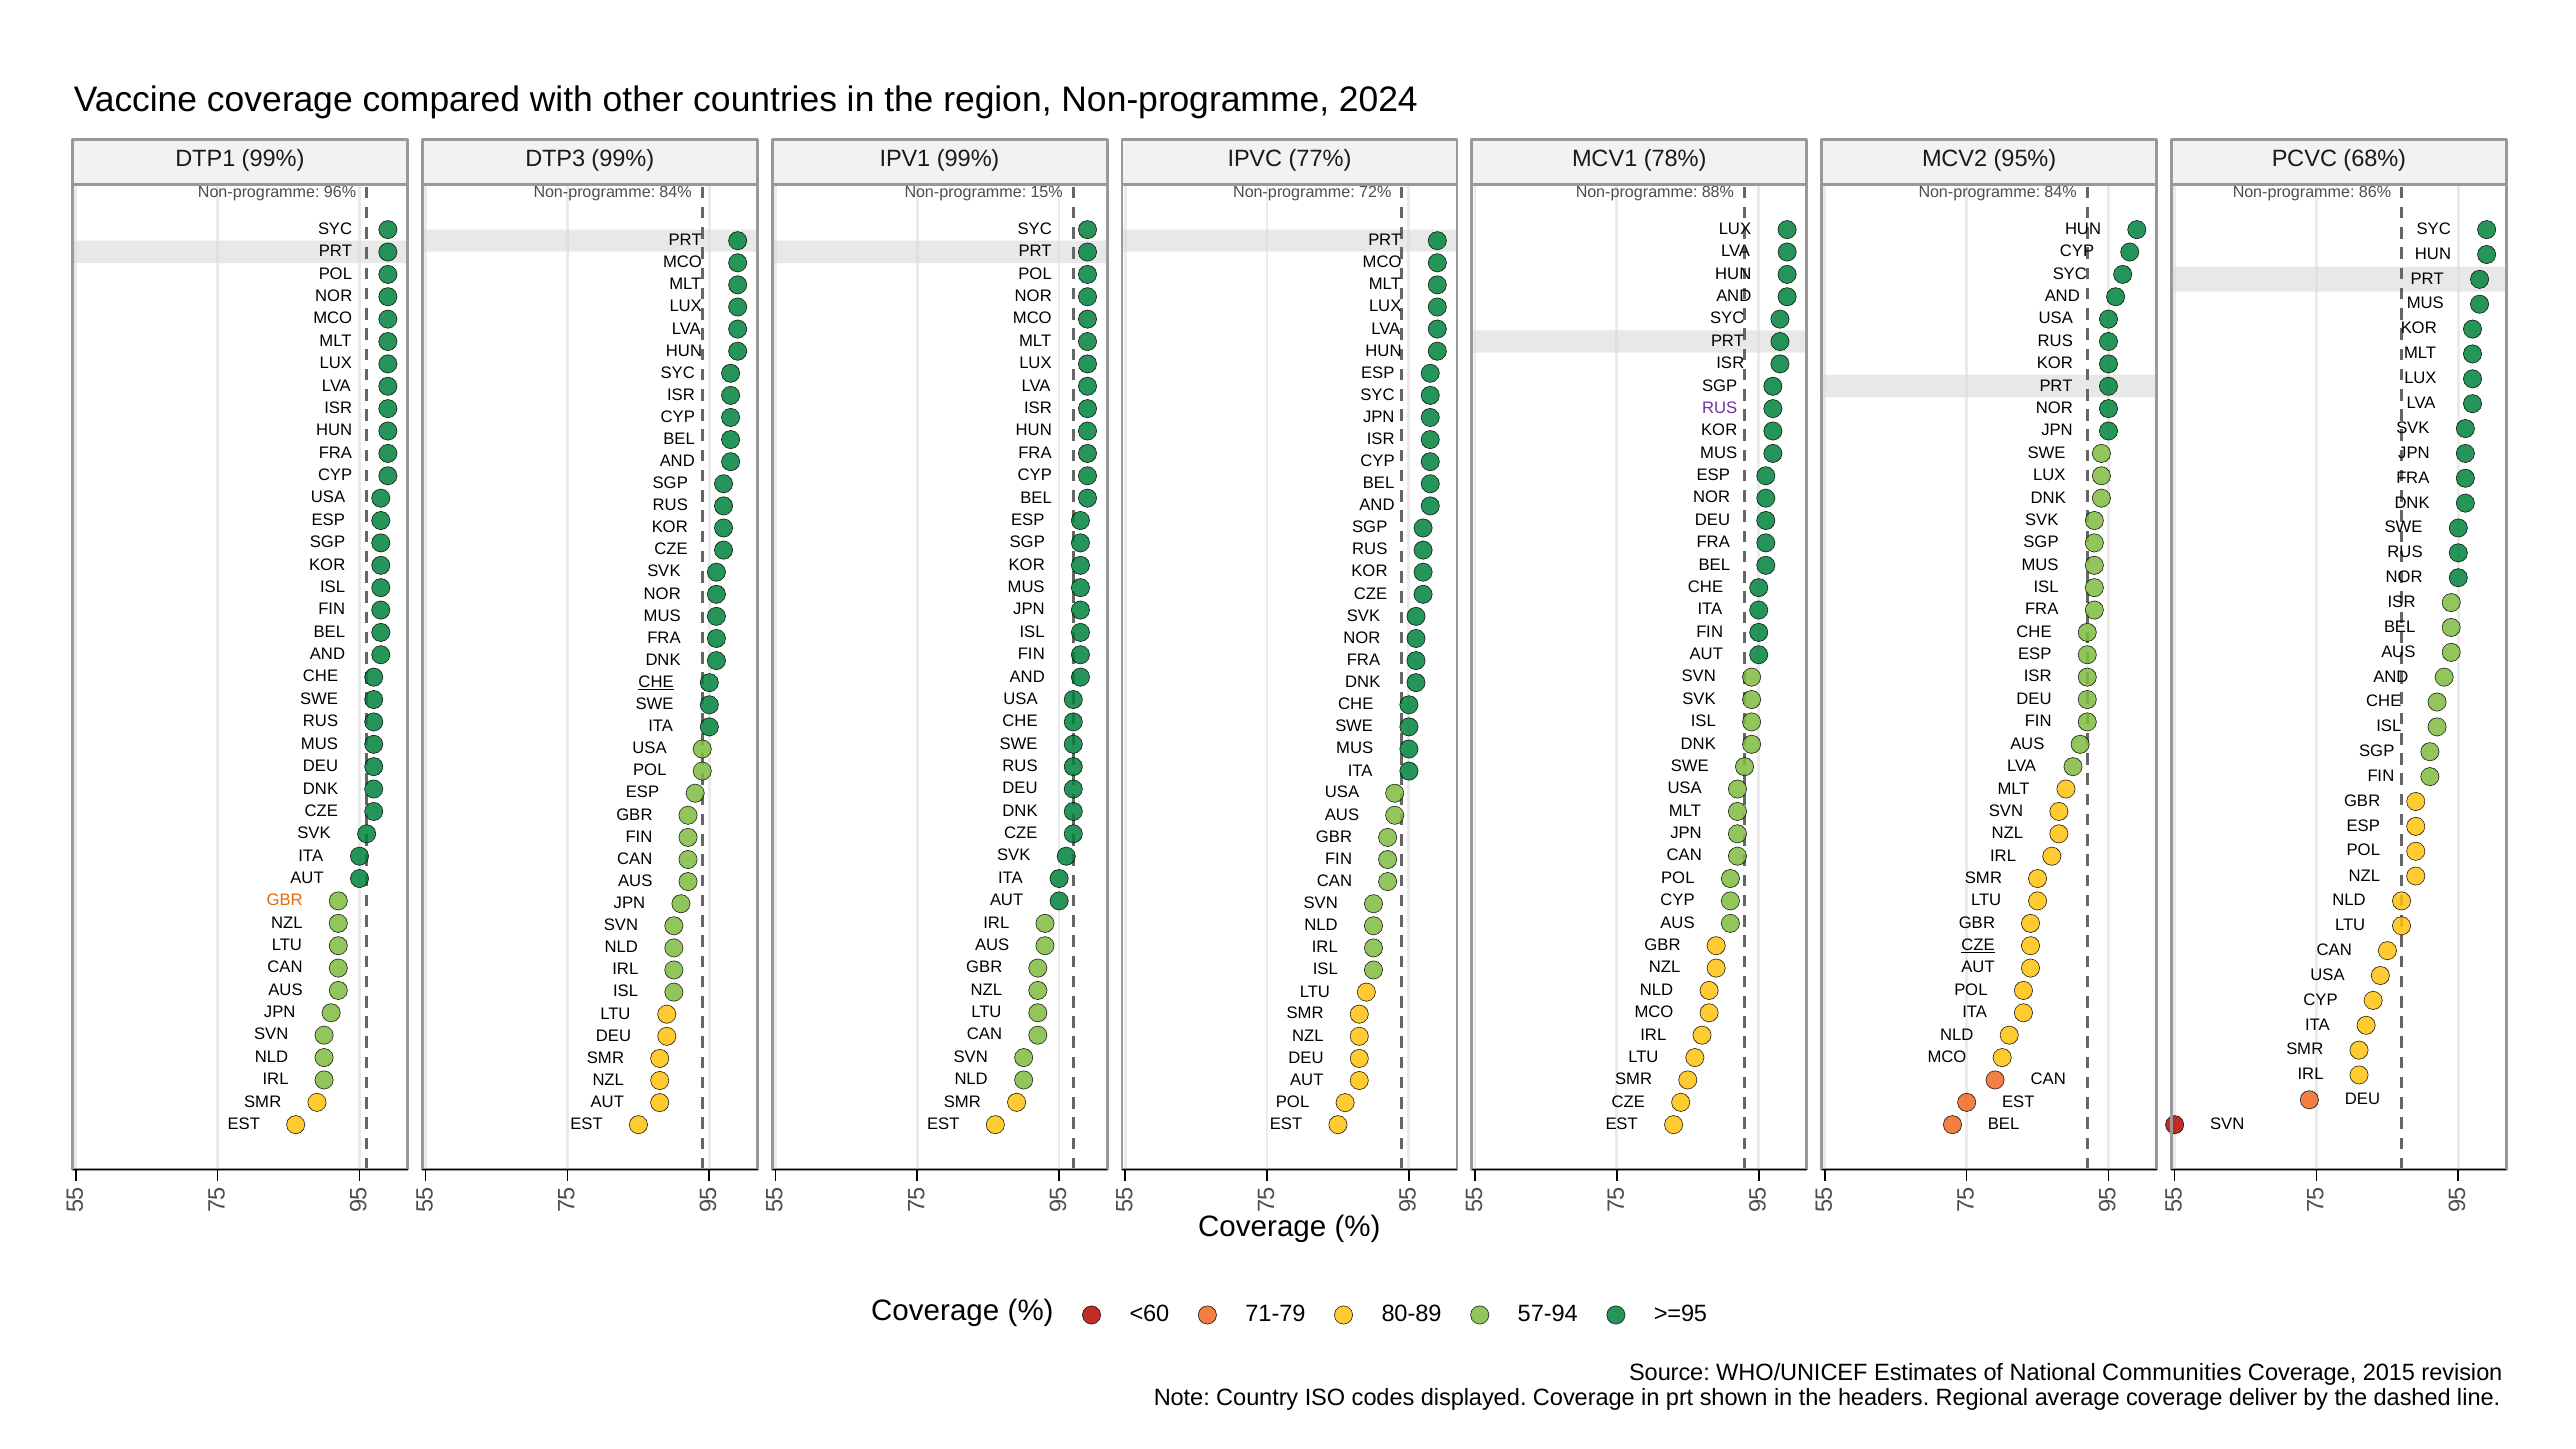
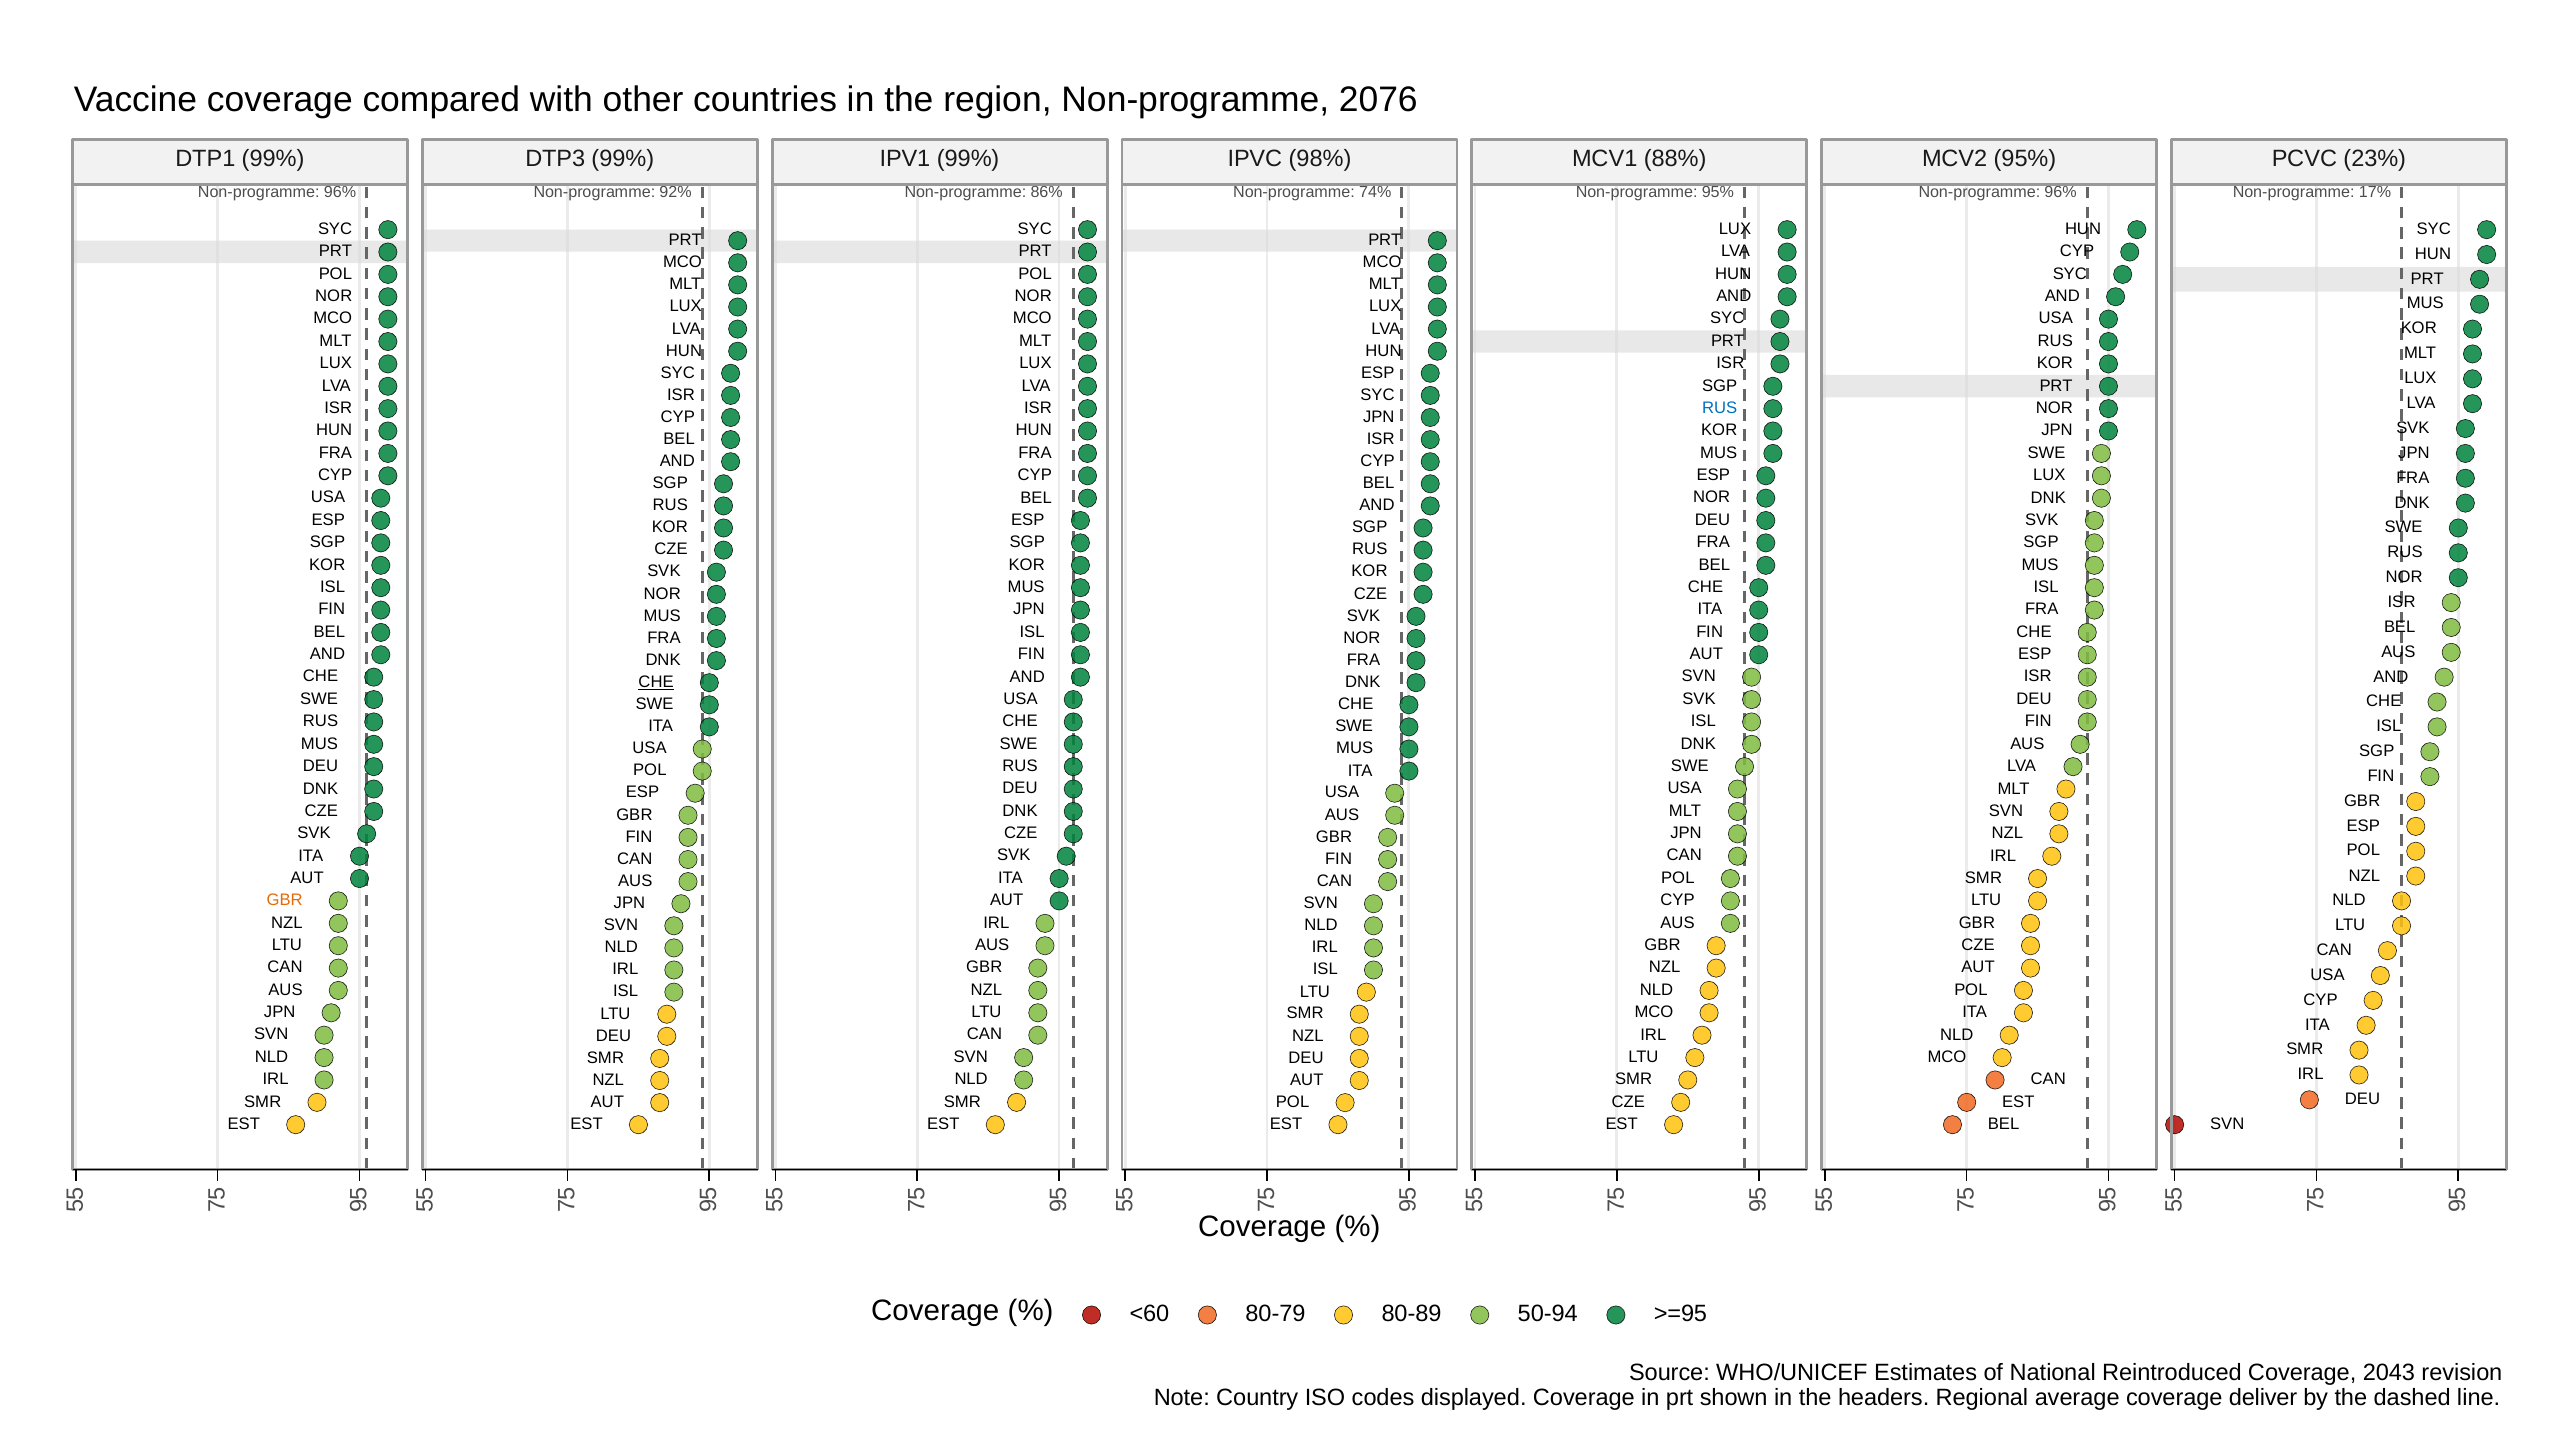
2024: 2024 -> 2076 (1378, 100)
77%: 77% -> 98% (1320, 159)
78%: 78% -> 88% (1675, 159)
68%: 68% -> 23% (2375, 159)
84%: 84% -> 92% (676, 192)
15%: 15% -> 86% (1047, 192)
72%: 72% -> 74% (1375, 192)
Non-programme 88%: 88% -> 95% (1718, 192)
84%: 84% -> 96% (2061, 192)
86%: 86% -> 17% (2375, 192)
RUS colour: purple -> blue (1720, 408)
CZE underline: present -> none (1978, 945)
71-79: 71-79 -> 80-79 (1275, 1314)
57-94: 57-94 -> 50-94 (1548, 1314)
Communities: Communities -> Reintroduced (2172, 1373)
2015: 2015 -> 2043 (2389, 1373)
